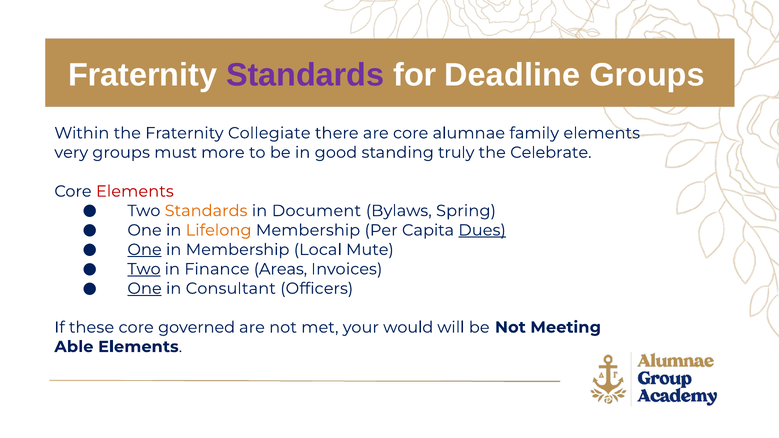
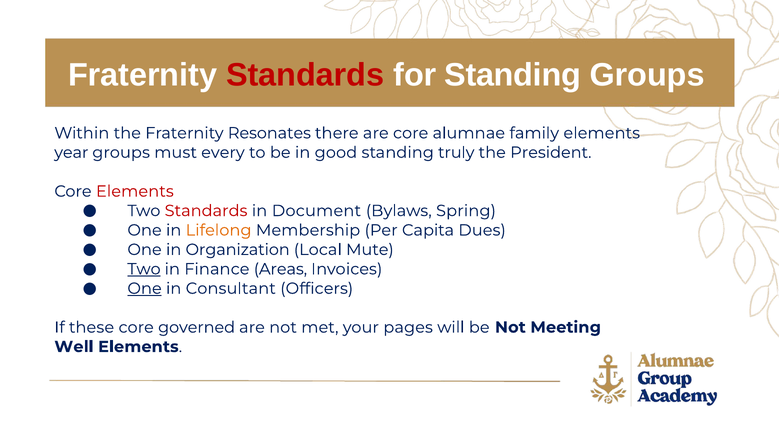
Standards colour: purple -> red (305, 75)
for Deadline: Deadline -> Standing (513, 75)
Collegiate: Collegiate -> Resonates (269, 133)
very: very -> year (71, 153)
more: more -> every (223, 153)
Celebrate: Celebrate -> President (551, 153)
Standards colour: orange -> red (206, 211)
Dues underline: present -> none (482, 230)
One underline: present -> none (145, 250)
in Membership: Membership -> Organization (238, 250)
would: would -> pages (408, 327)
Able: Able -> Well (74, 347)
